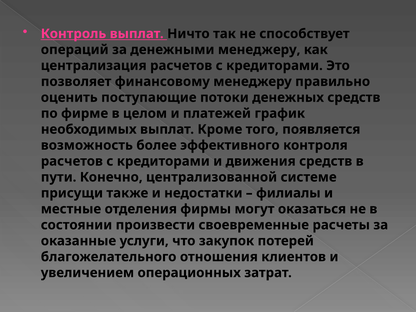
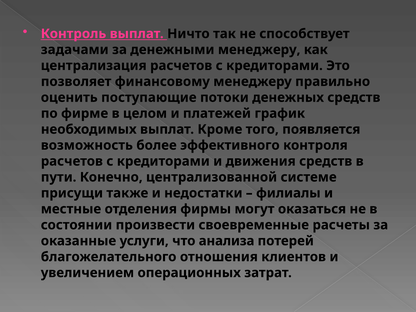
операций: операций -> задачами (75, 50)
закупок: закупок -> анализа (227, 241)
